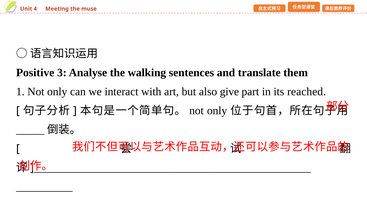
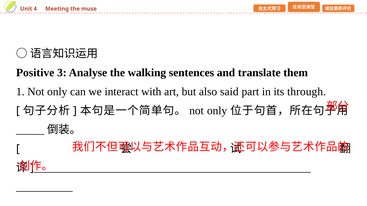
give: give -> said (229, 92)
reached: reached -> through (307, 92)
